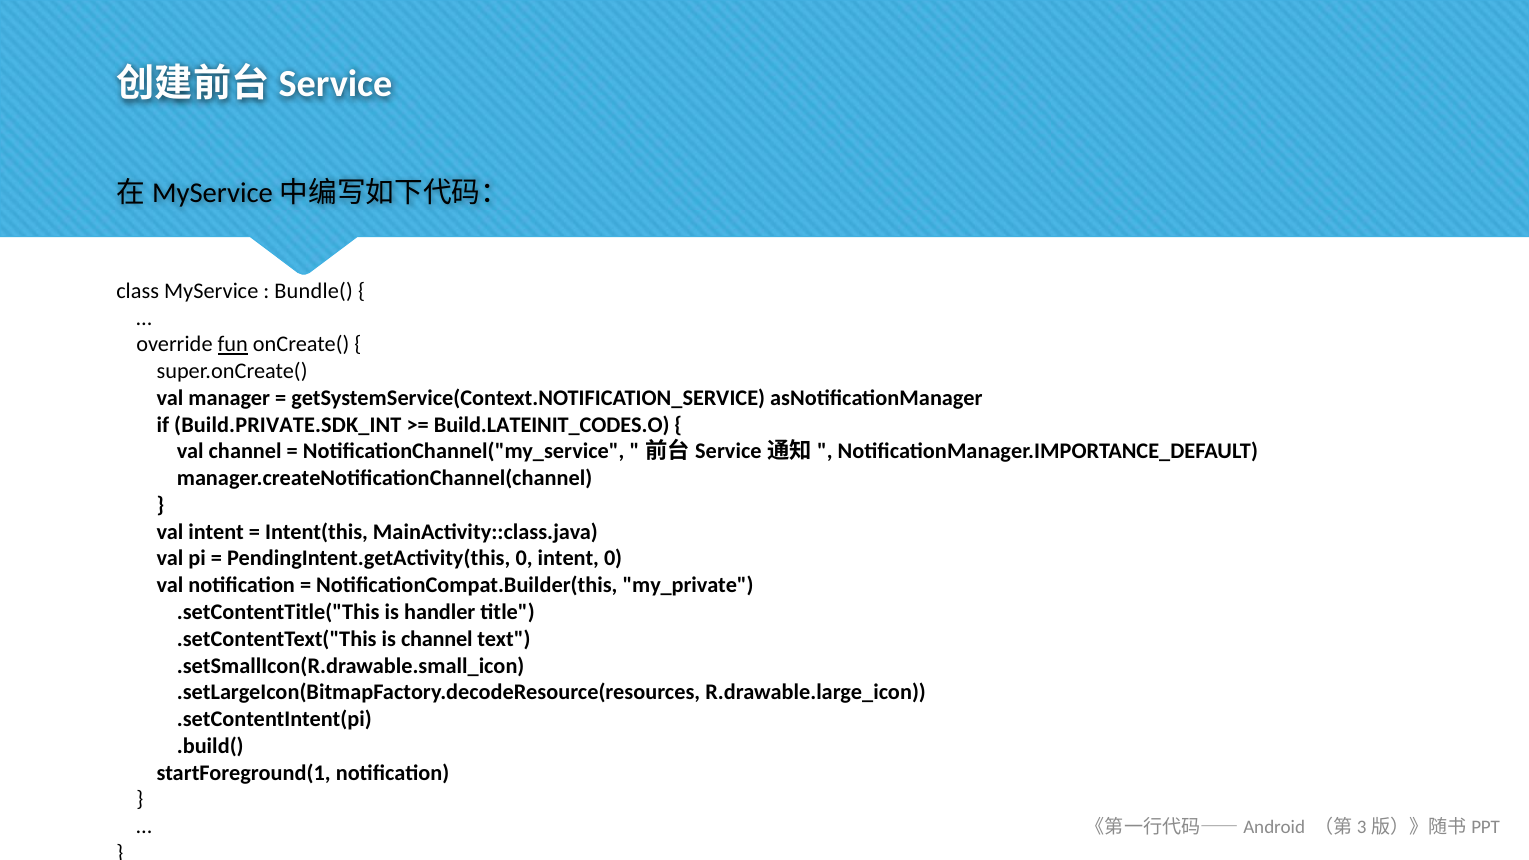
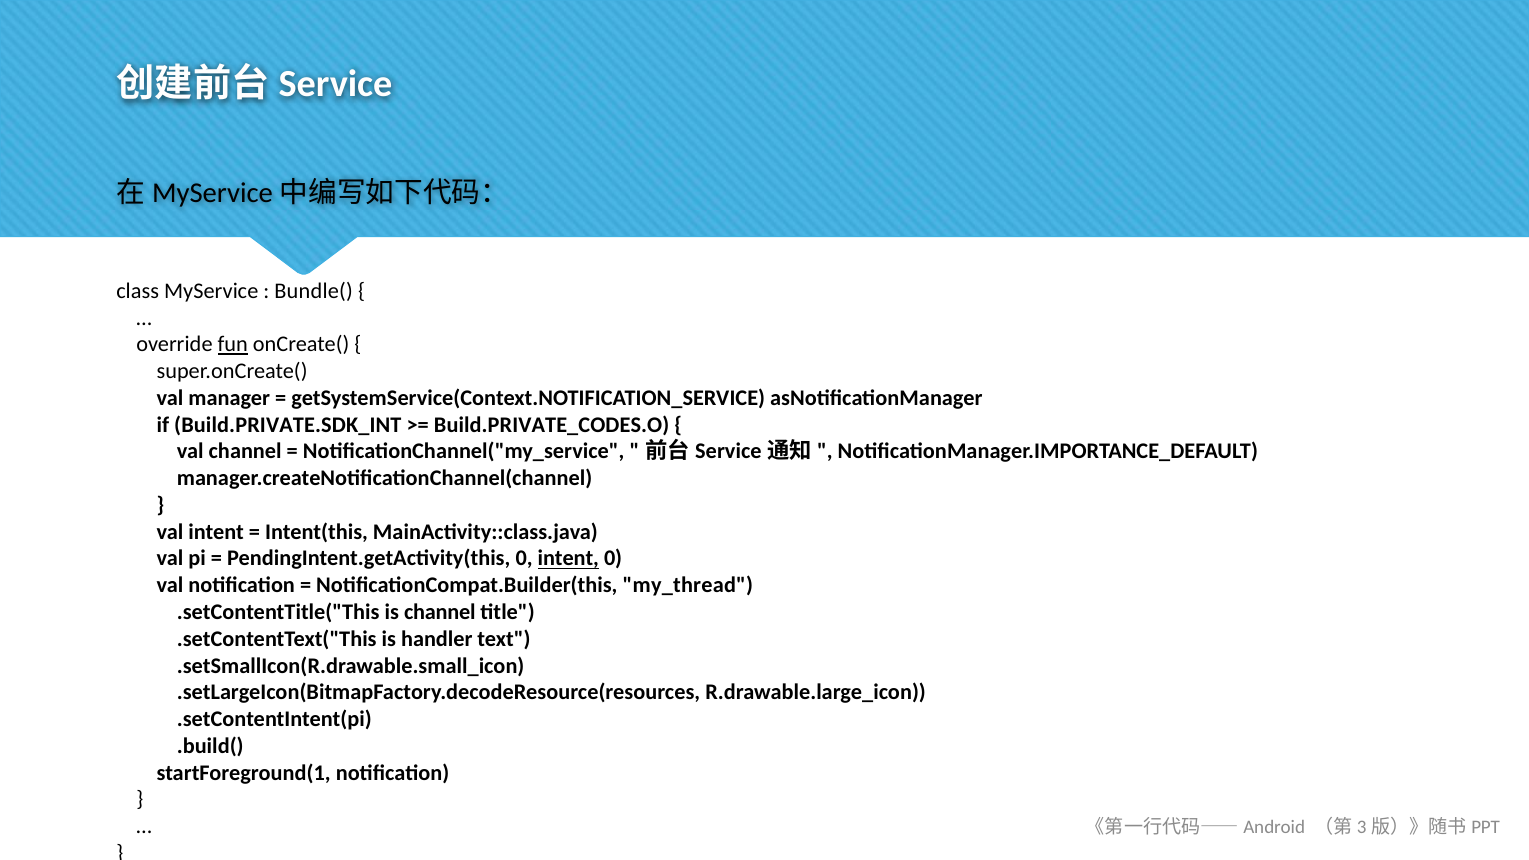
Build.LATEINIT_CODES.O: Build.LATEINIT_CODES.O -> Build.PRIVATE_CODES.O (552, 425)
intent underline: none -> present (568, 559)
my_private: my_private -> my_thread (688, 585)
is handler: handler -> channel (440, 612)
is channel: channel -> handler (437, 639)
